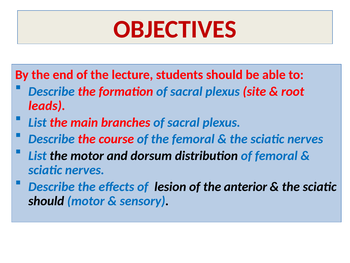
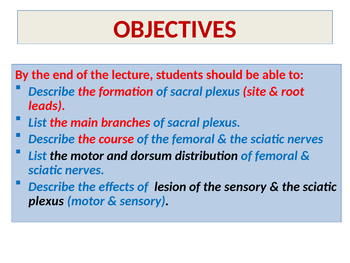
the anterior: anterior -> sensory (245, 186)
should: should -> plexus (46, 201)
